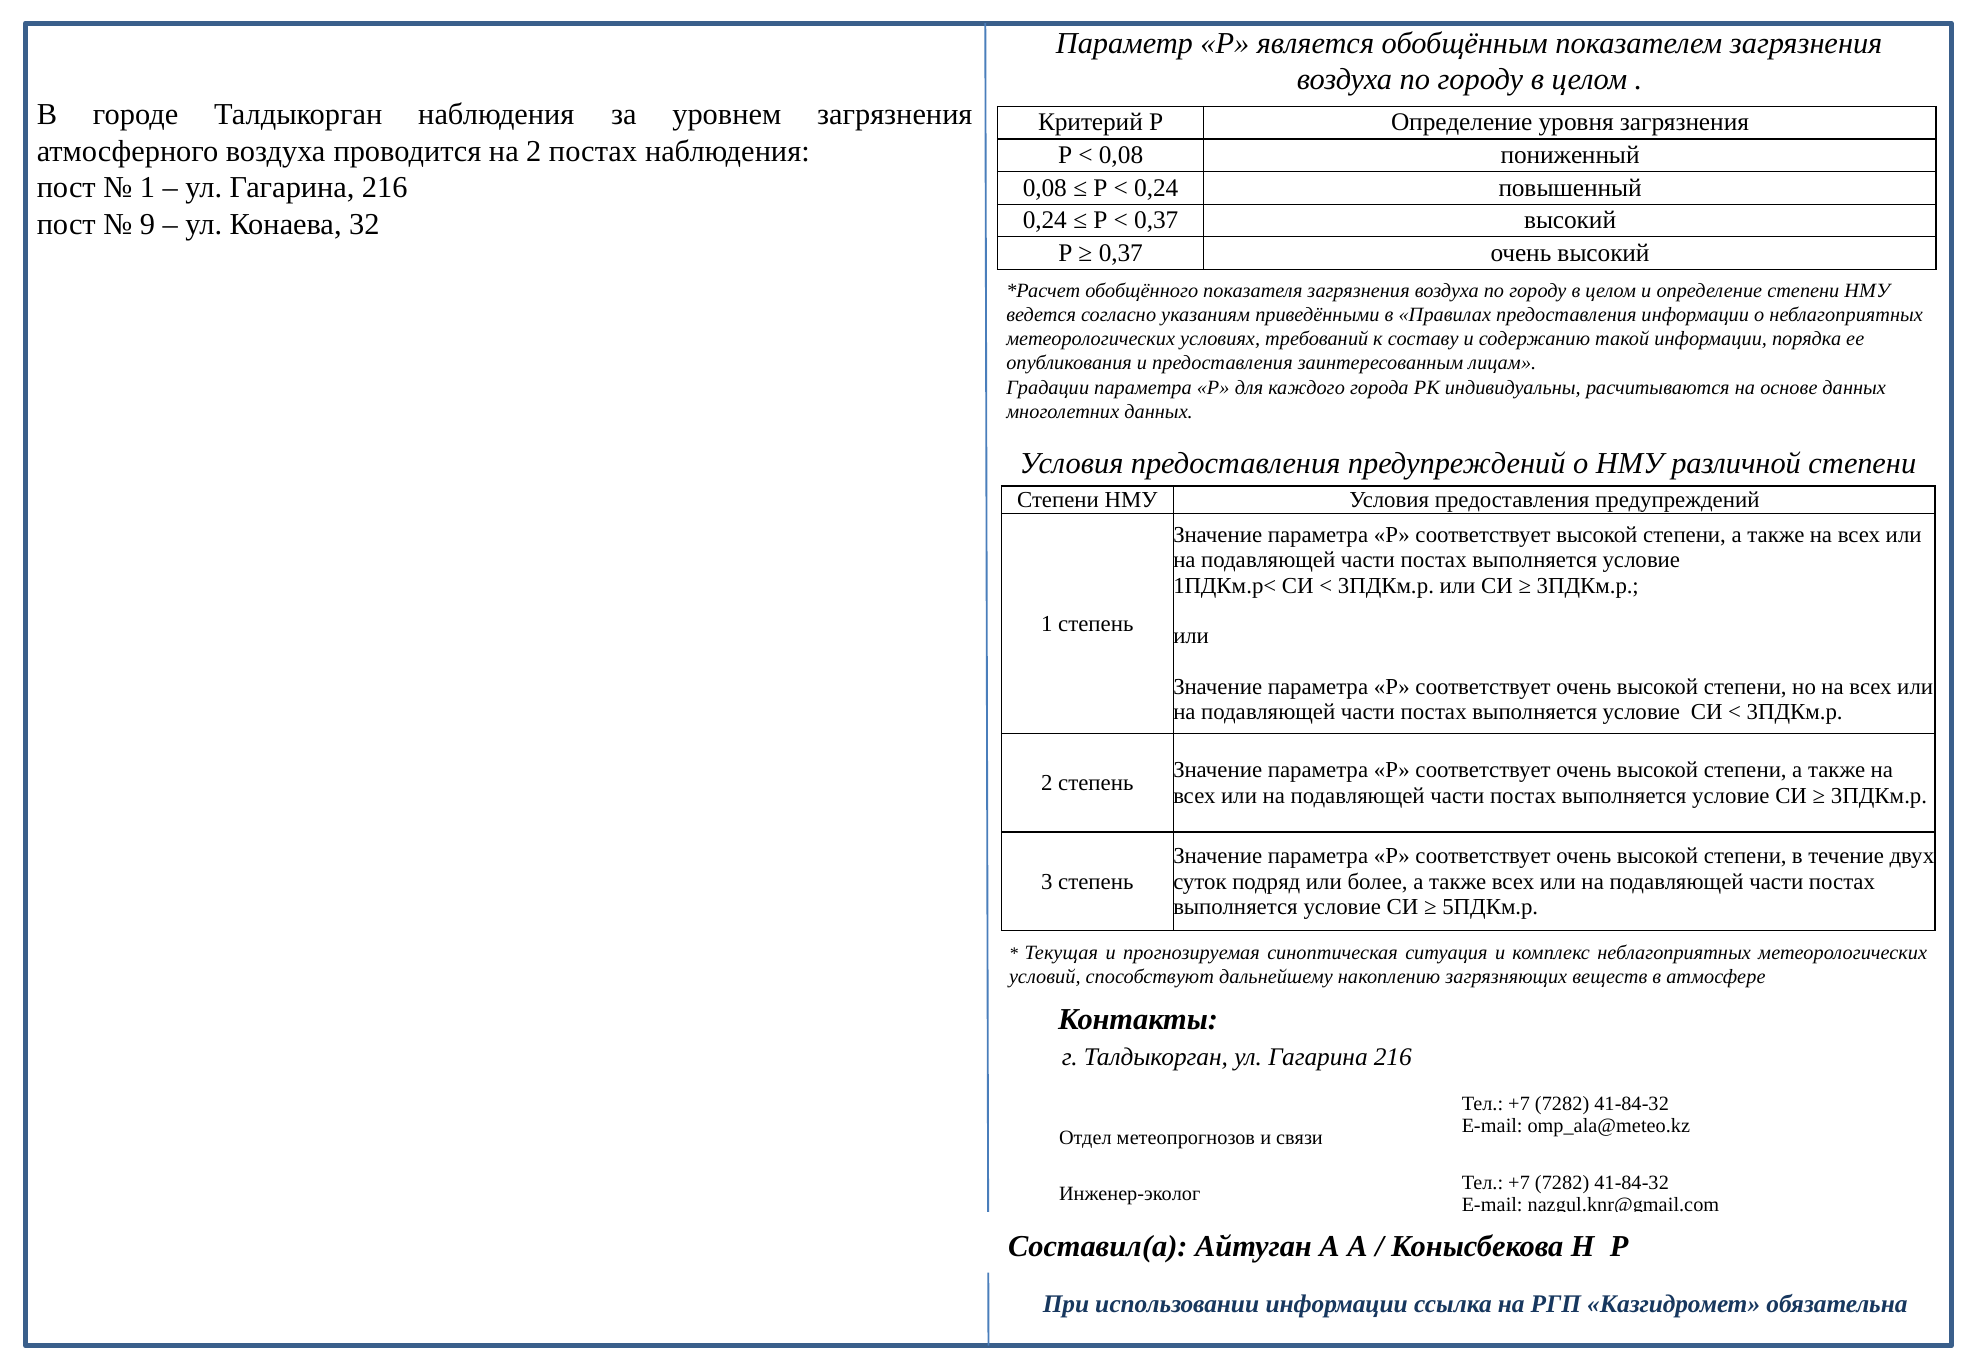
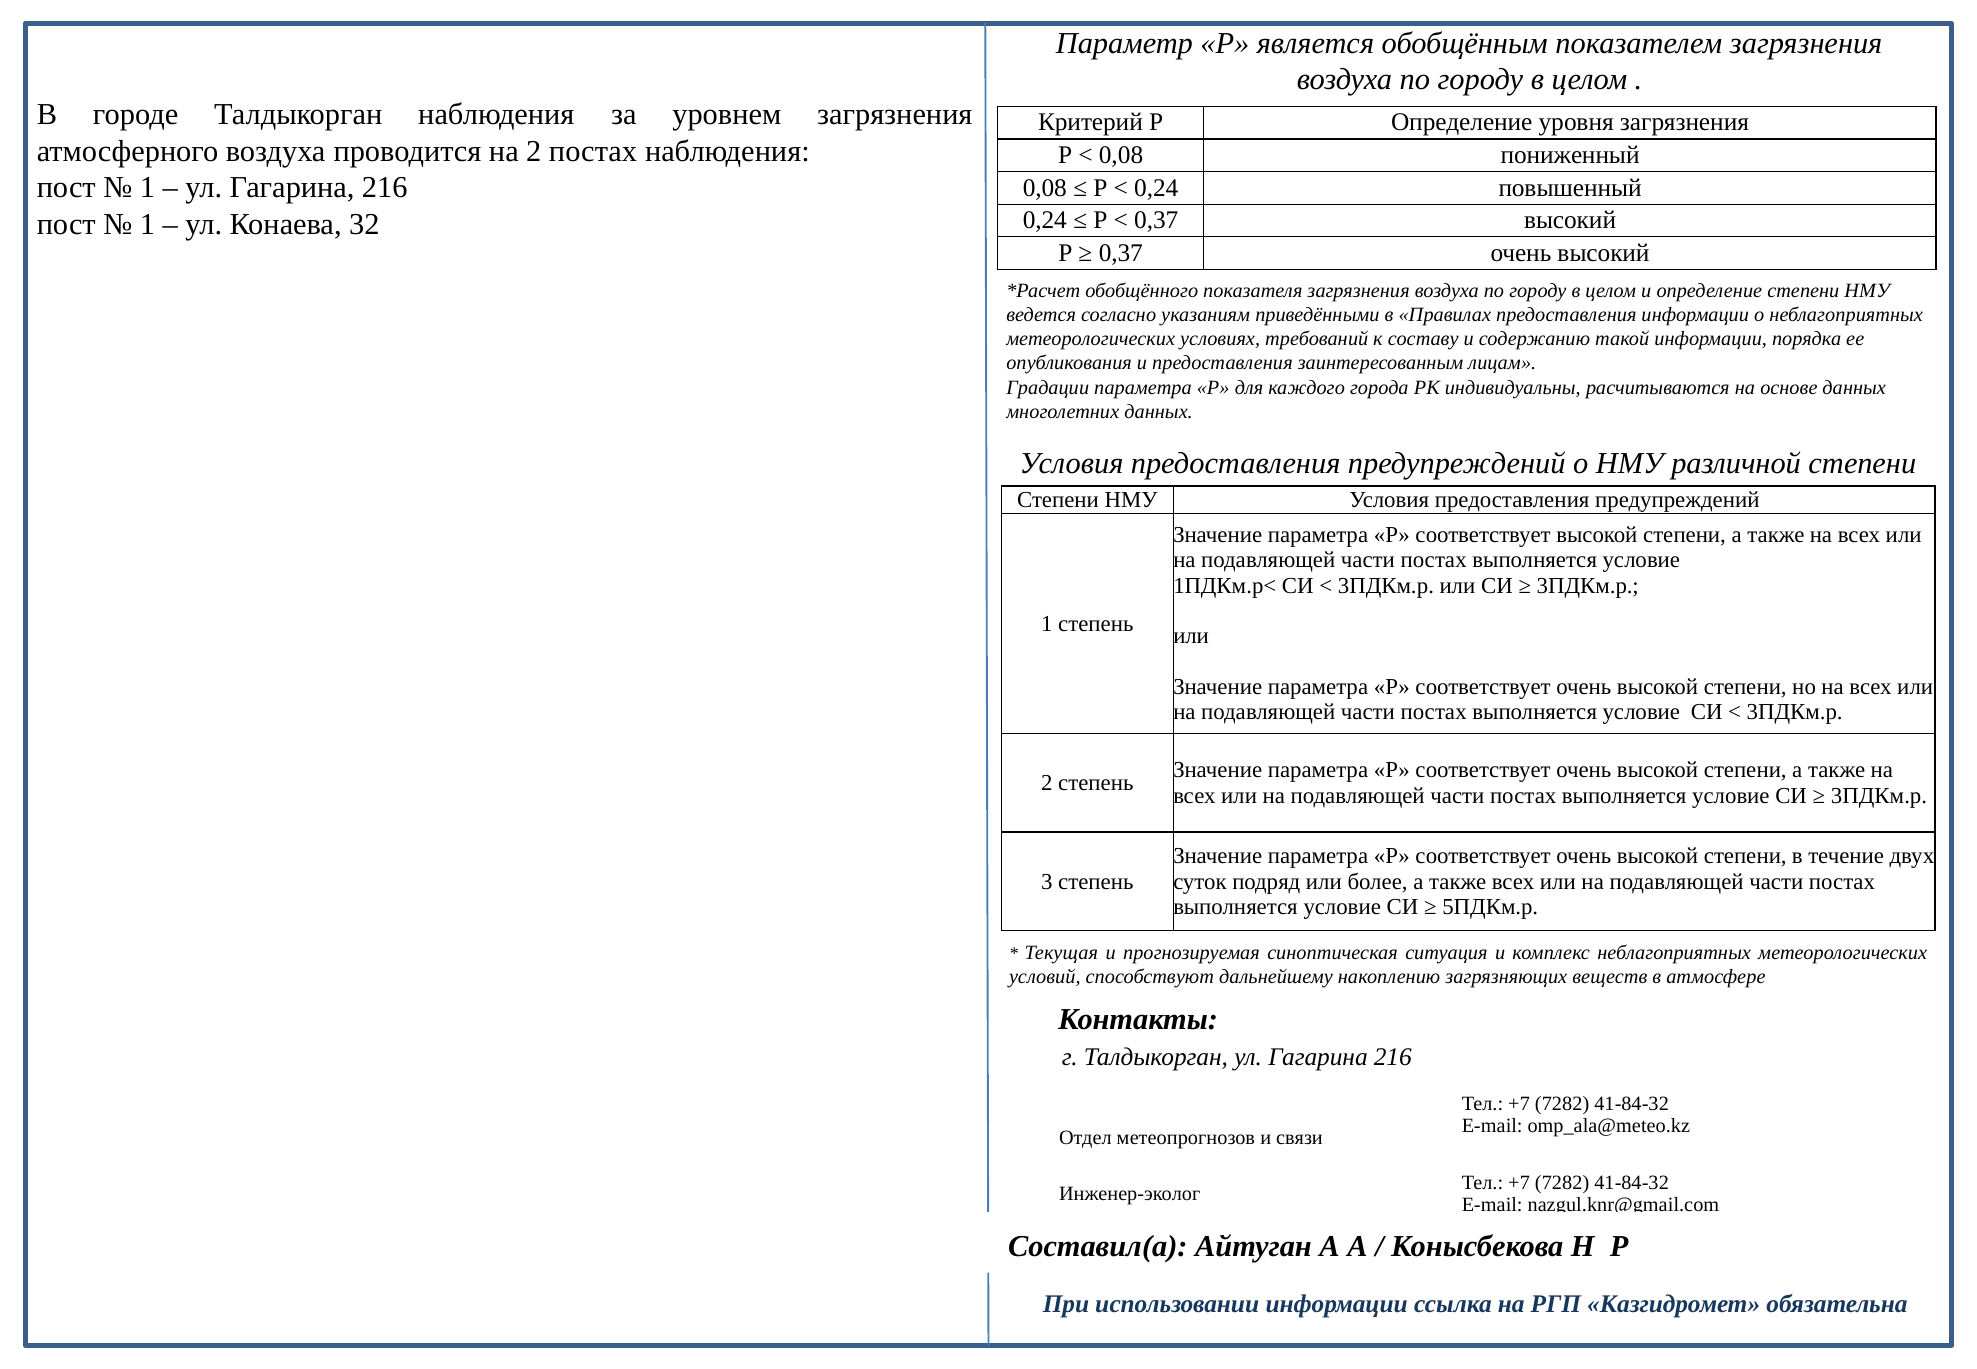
9: 9 -> 1 (147, 224)
